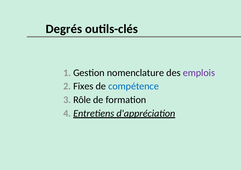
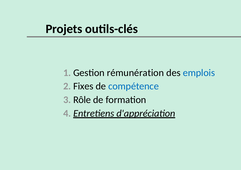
Degrés: Degrés -> Projets (64, 29)
nomenclature: nomenclature -> rémunération (135, 73)
emplois colour: purple -> blue (199, 73)
